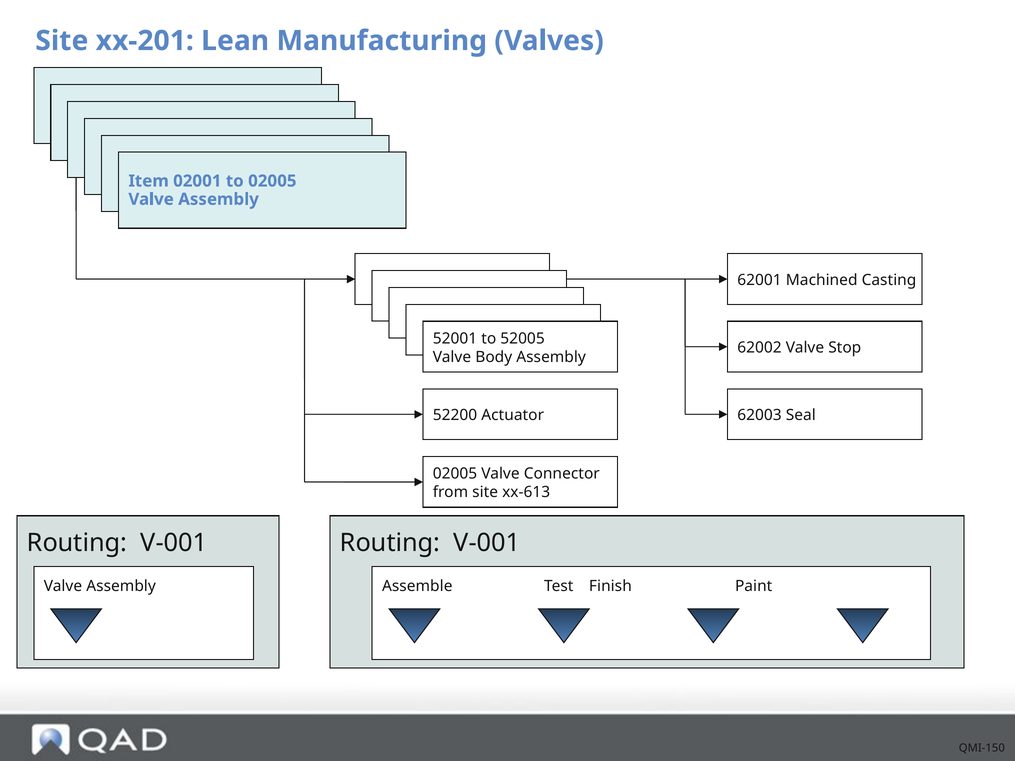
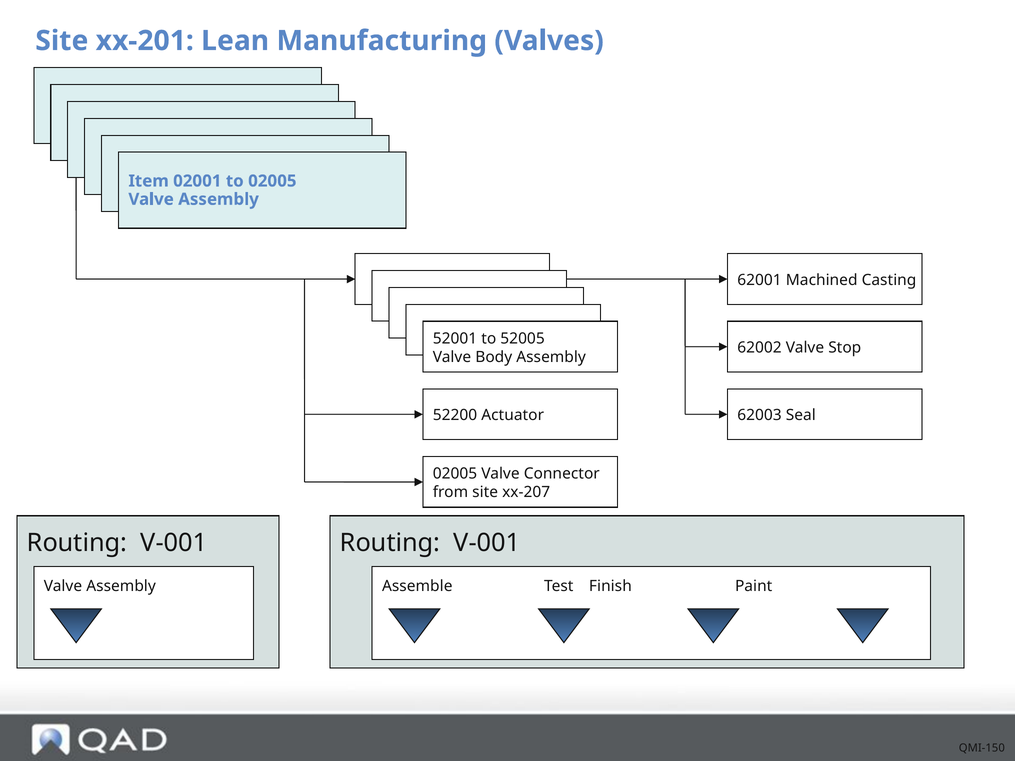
xx-613: xx-613 -> xx-207 (526, 492)
